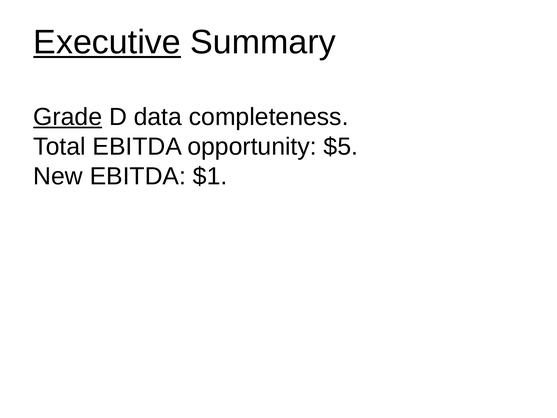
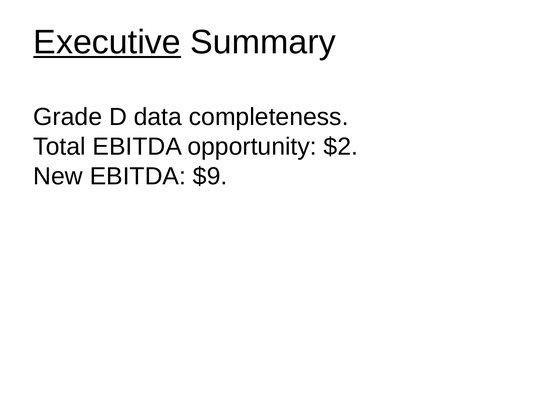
Grade underline: present -> none (68, 117)
$5: $5 -> $2 (341, 147)
$1: $1 -> $9 (210, 176)
